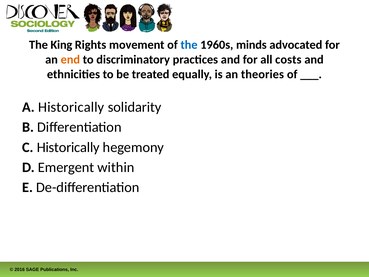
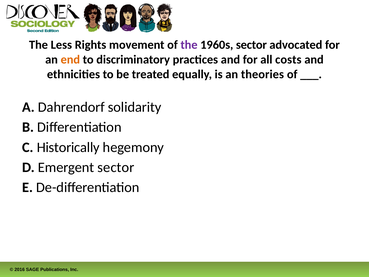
King: King -> Less (61, 45)
the colour: blue -> purple (189, 45)
1960s minds: minds -> sector (251, 45)
A Historically: Historically -> Dahrendorf (71, 107)
Emergent within: within -> sector (116, 167)
